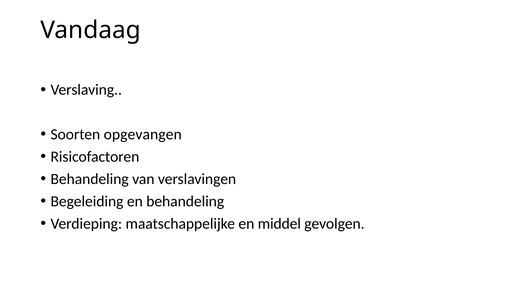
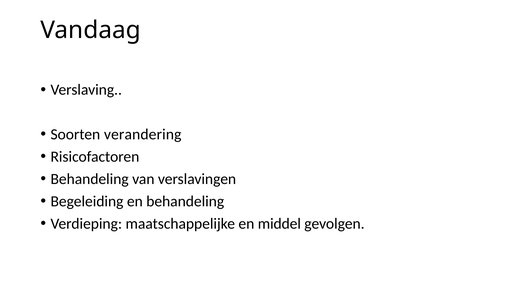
opgevangen: opgevangen -> verandering (143, 135)
